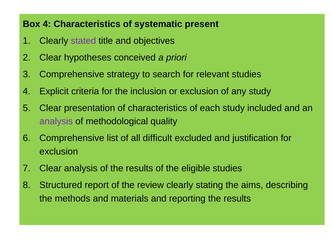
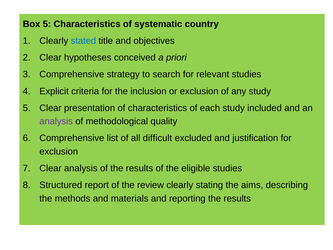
Box 4: 4 -> 5 (47, 24)
present: present -> country (202, 24)
stated colour: purple -> blue (83, 41)
